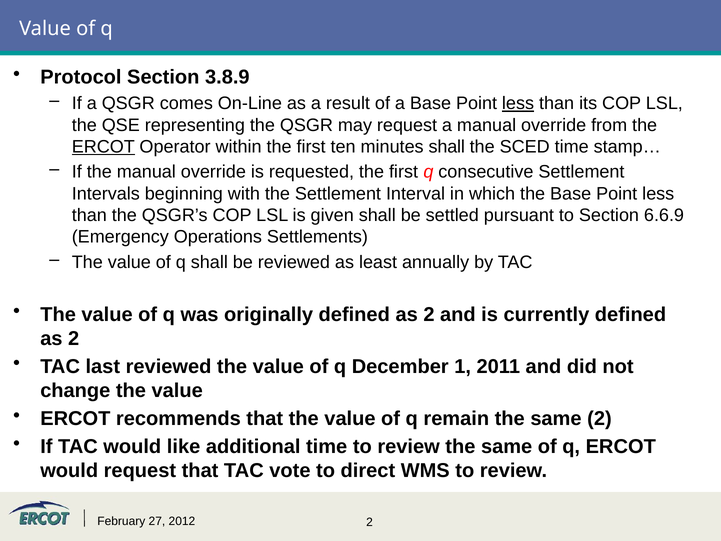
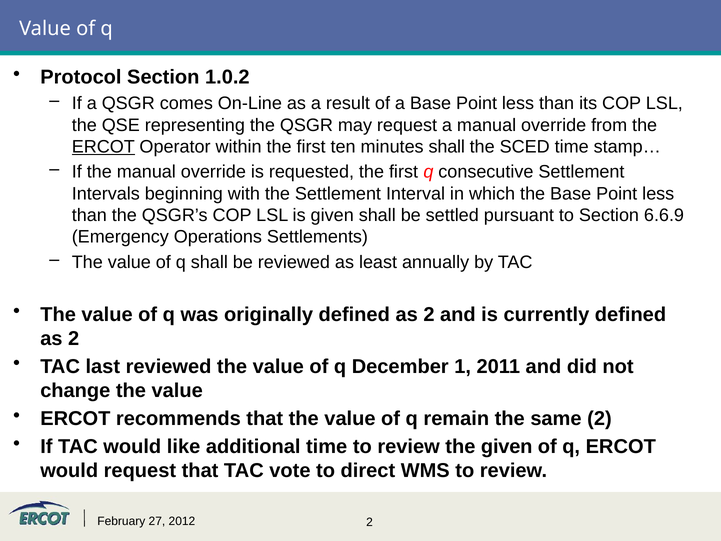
3.8.9: 3.8.9 -> 1.0.2 (227, 77)
less underline: present -> none (518, 103)
review the same: same -> given (507, 446)
